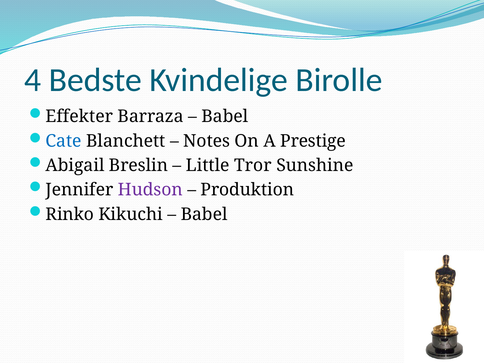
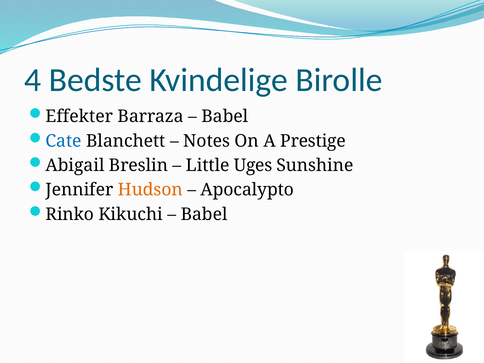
Tror: Tror -> Uges (253, 165)
Hudson colour: purple -> orange (150, 190)
Produktion: Produktion -> Apocalypto (247, 190)
